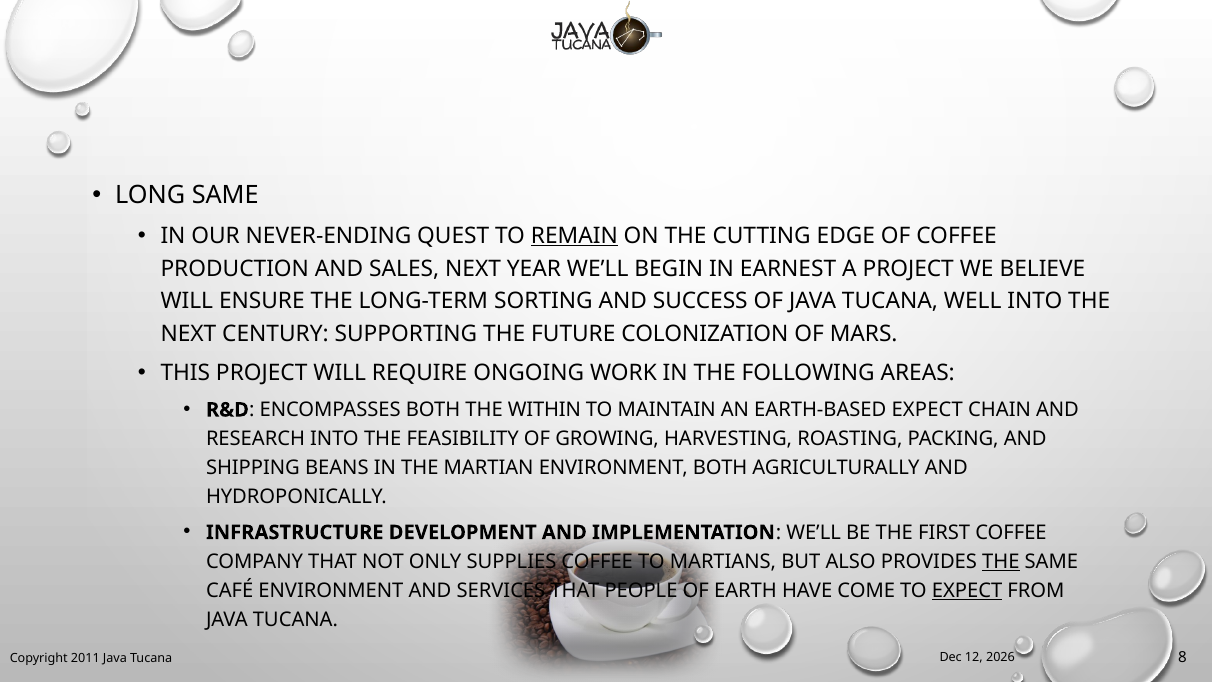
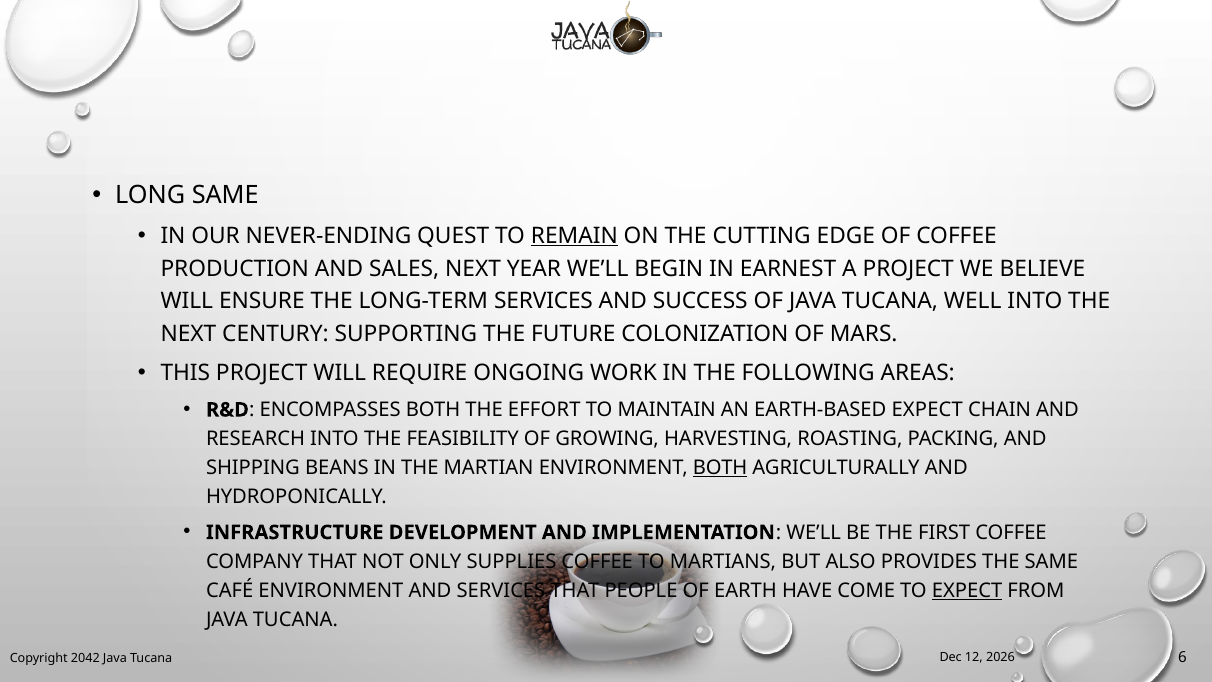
LONG-TERM SORTING: SORTING -> SERVICES (544, 301)
WITHIN: WITHIN -> EFFORT (544, 410)
BOTH underline: none -> present (720, 468)
THE underline: present -> none (1001, 561)
2011: 2011 -> 2042 (85, 658)
8: 8 -> 6 (1183, 657)
